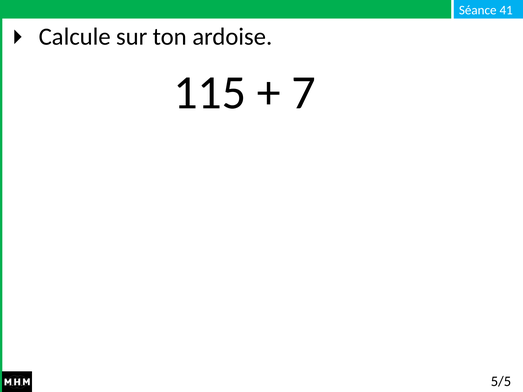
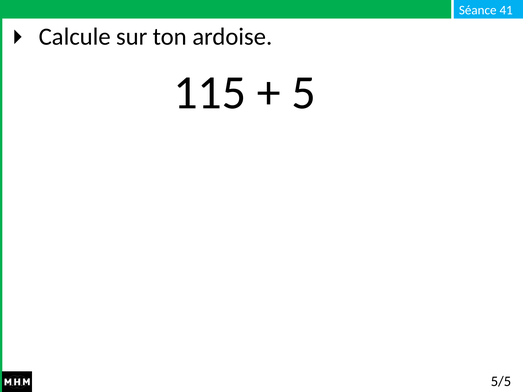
7: 7 -> 5 (304, 93)
